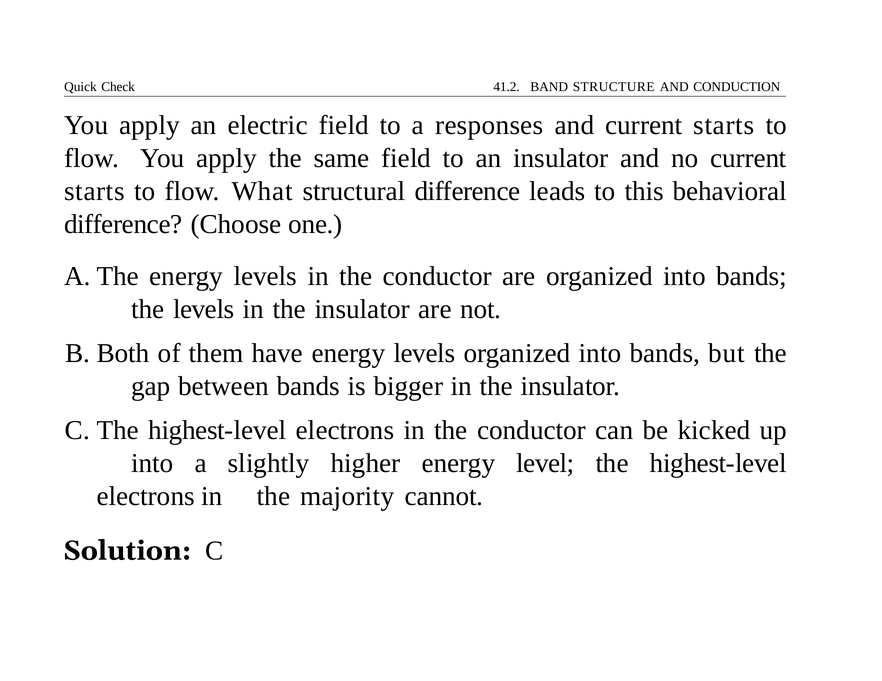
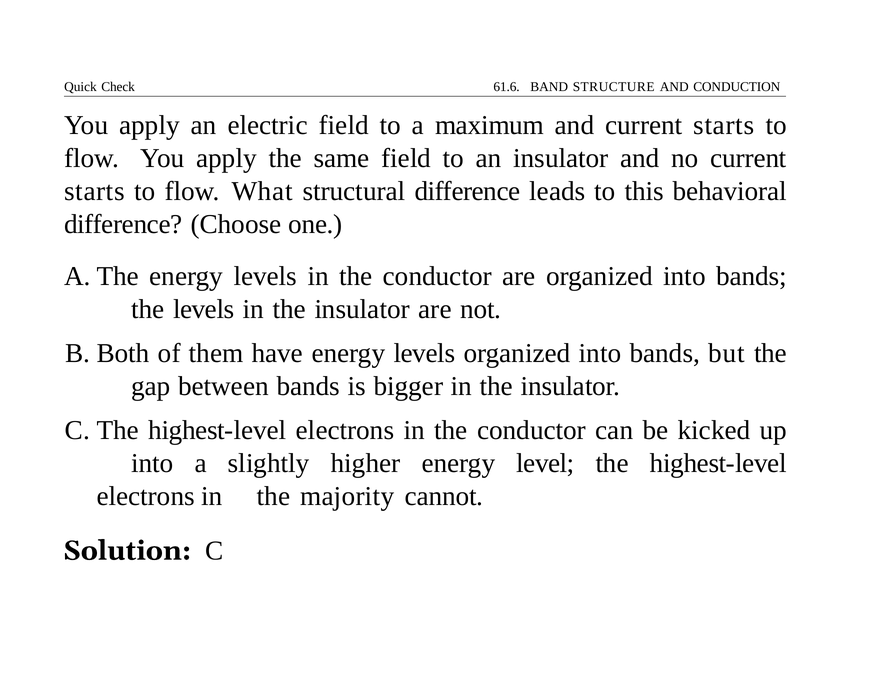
41.2: 41.2 -> 61.6 (507, 87)
responses: responses -> maximum (490, 125)
